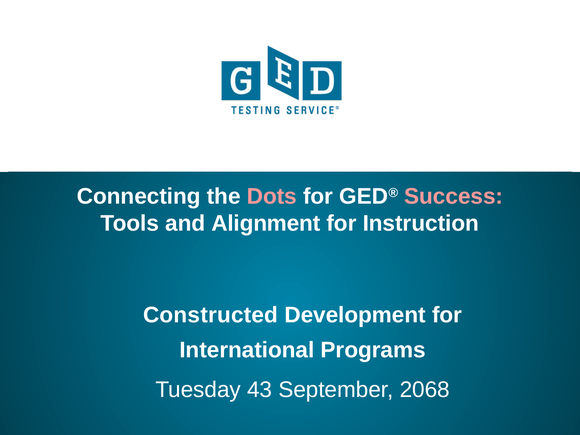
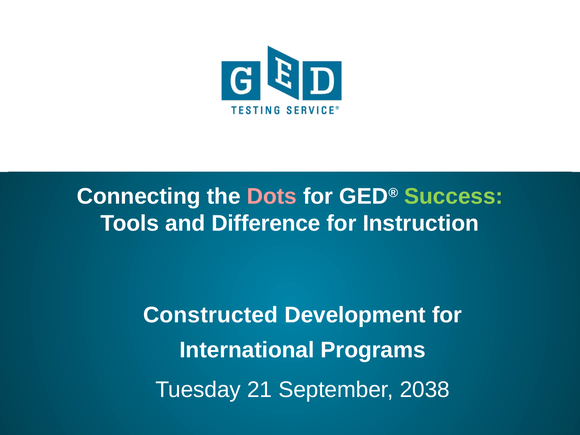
Success colour: pink -> light green (454, 196)
Alignment: Alignment -> Difference (266, 223)
43: 43 -> 21 (260, 390)
2068: 2068 -> 2038 (425, 390)
